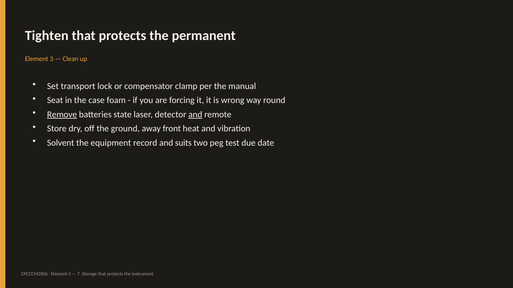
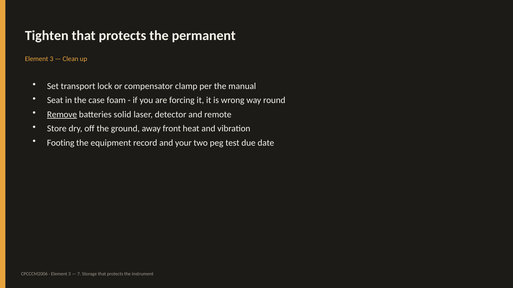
state: state -> solid (123, 115)
and underline: present -> none (195, 115)
Solvent: Solvent -> Footing (61, 143)
suits: suits -> your (183, 143)
